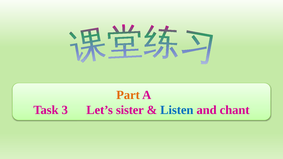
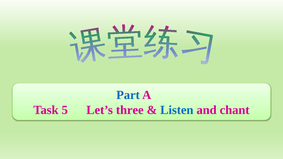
Part colour: orange -> blue (128, 95)
3: 3 -> 5 (65, 110)
sister: sister -> three (130, 110)
